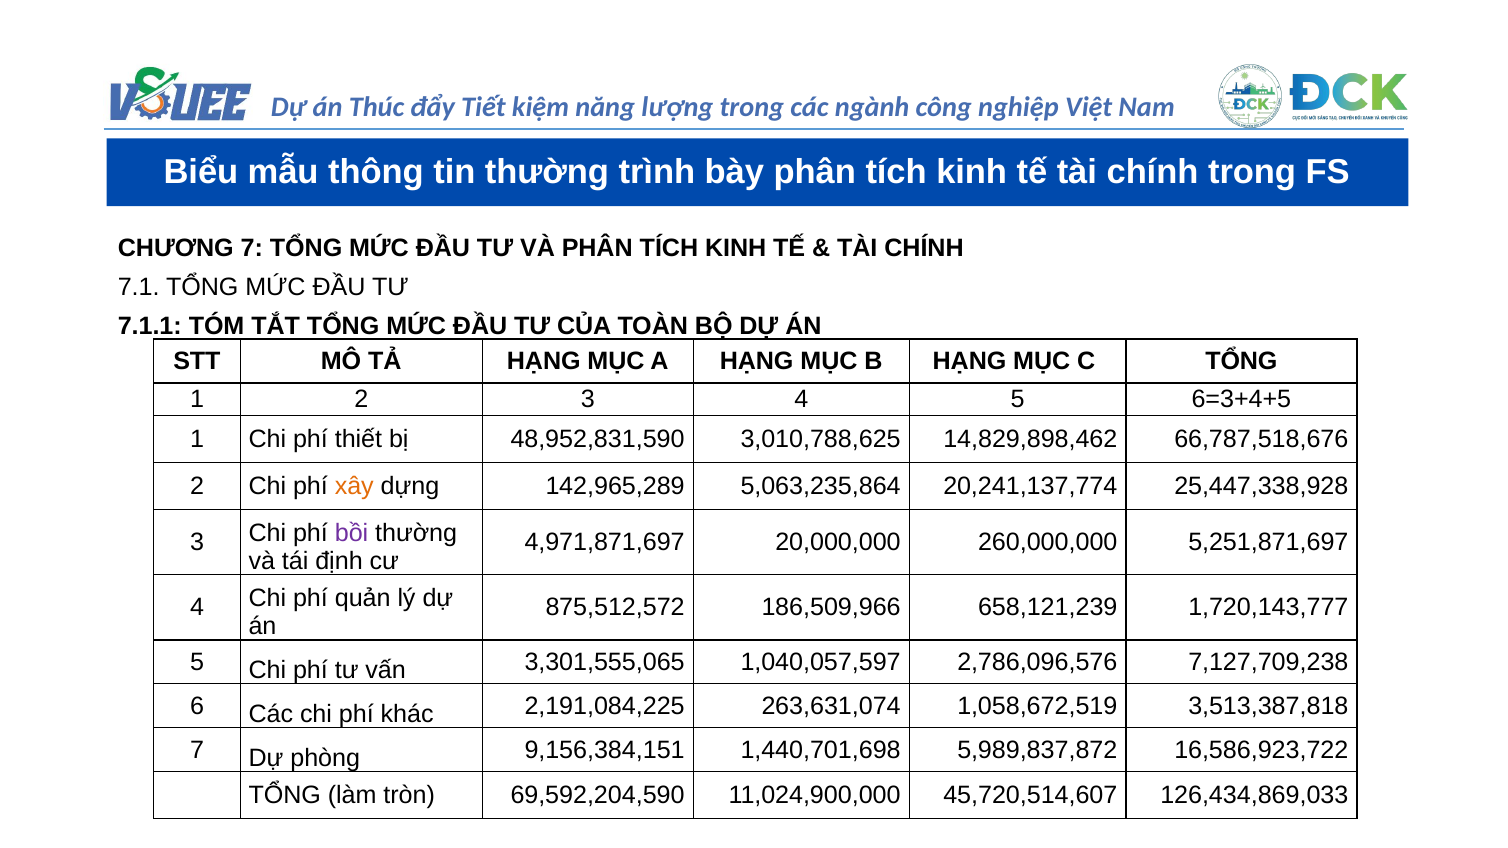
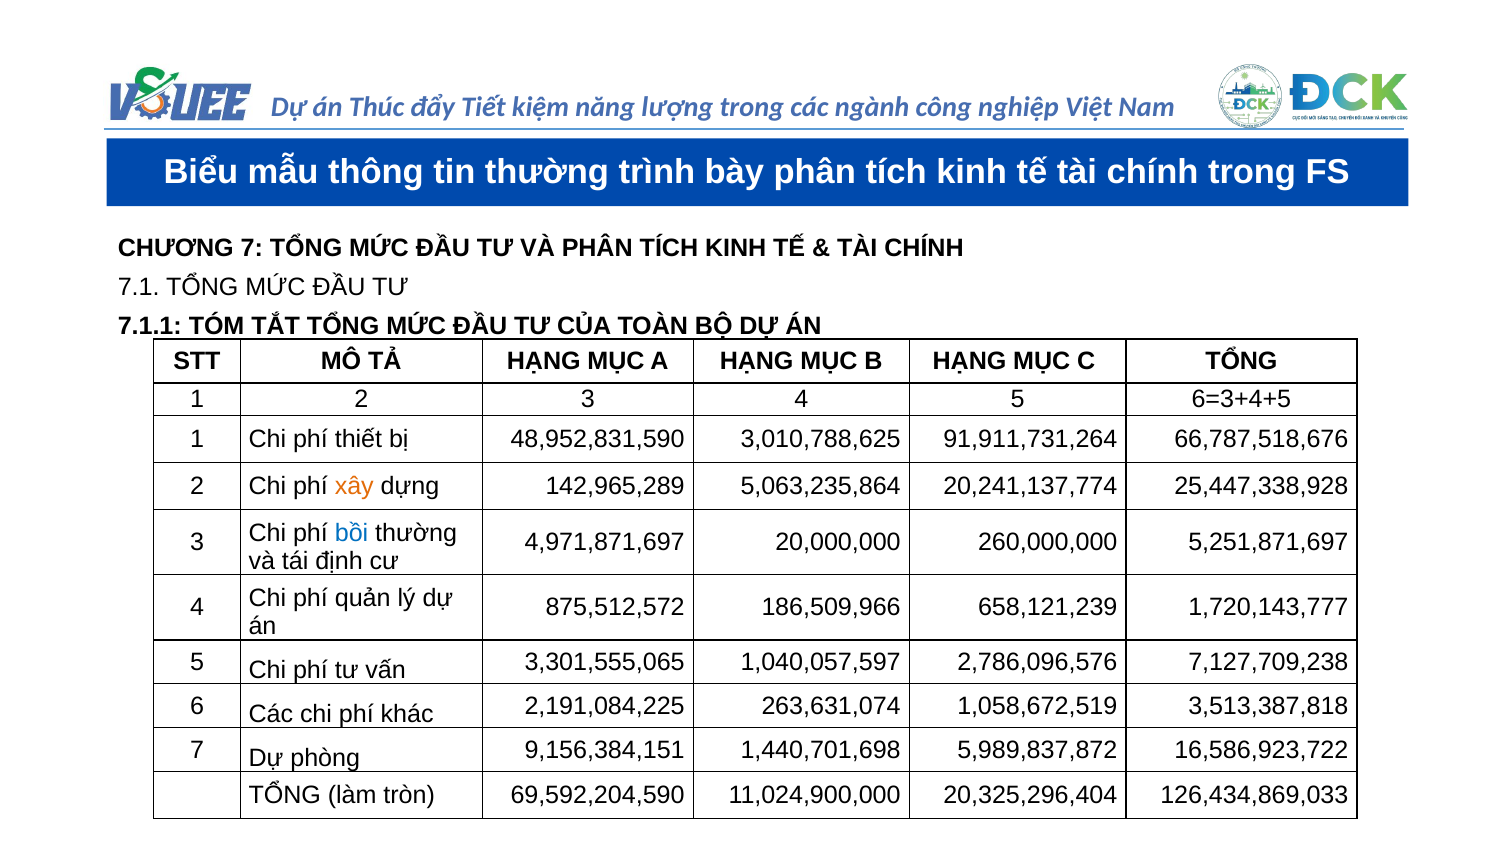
14,829,898,462: 14,829,898,462 -> 91,911,731,264 (1030, 440)
bồi colour: purple -> blue (352, 533)
45,720,514,607: 45,720,514,607 -> 20,325,296,404 (1030, 796)
